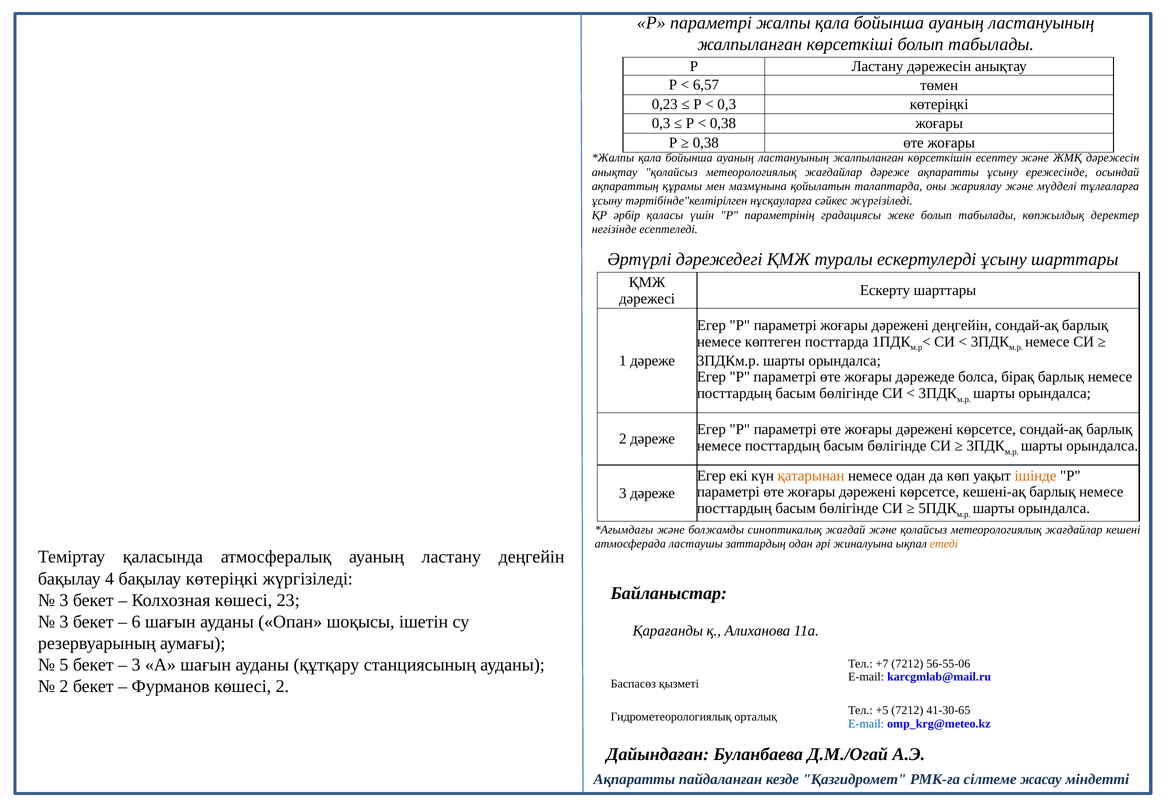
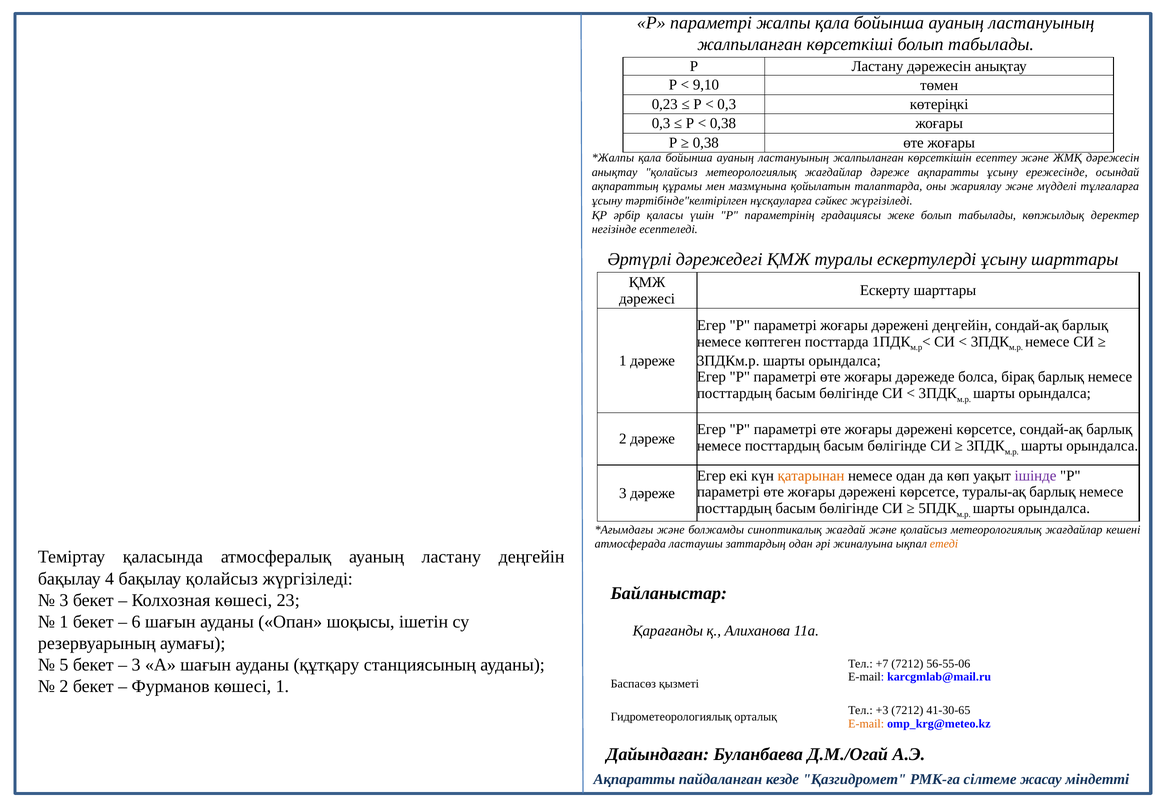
6,57: 6,57 -> 9,10 (706, 85)
ішінде colour: orange -> purple (1035, 476)
кешені-ақ: кешені-ақ -> туралы-ақ (994, 492)
бақылау көтеріңкі: көтеріңкі -> қолайсыз (222, 579)
3: 3 -> 1 (64, 622)
көшесі 2: 2 -> 1 (282, 686)
+5: +5 -> +3 (882, 711)
E-mail colour: blue -> orange (866, 724)
